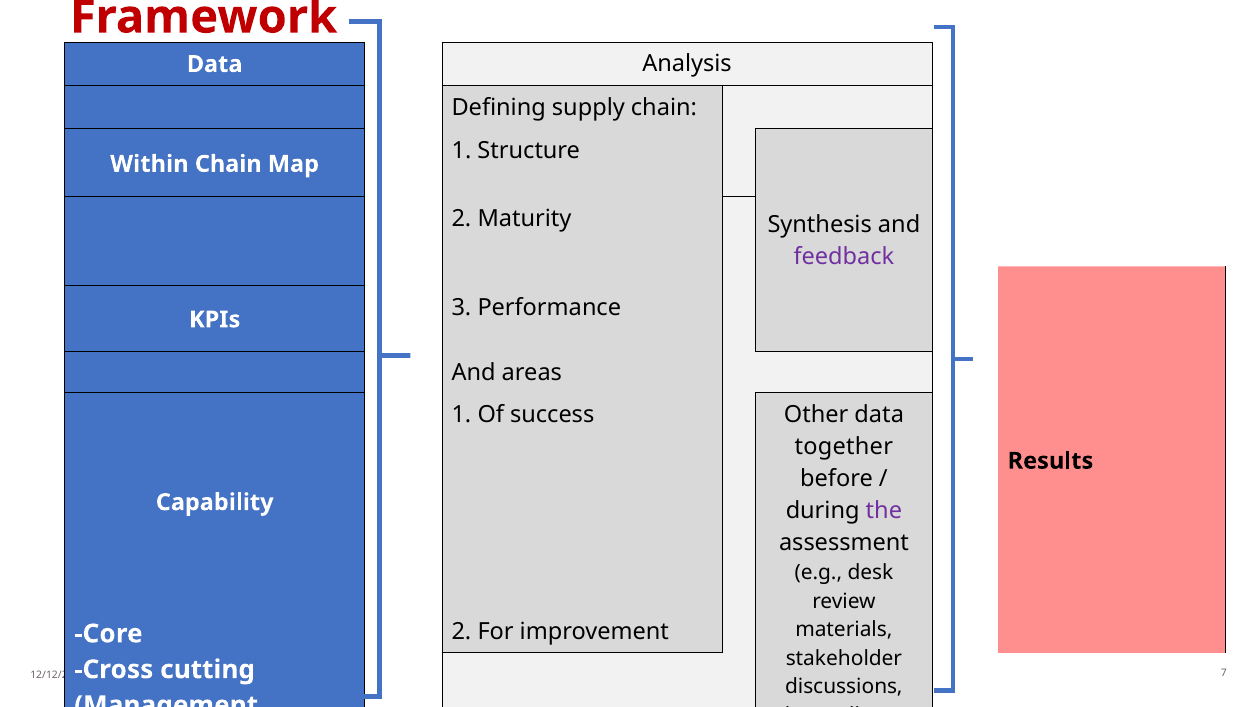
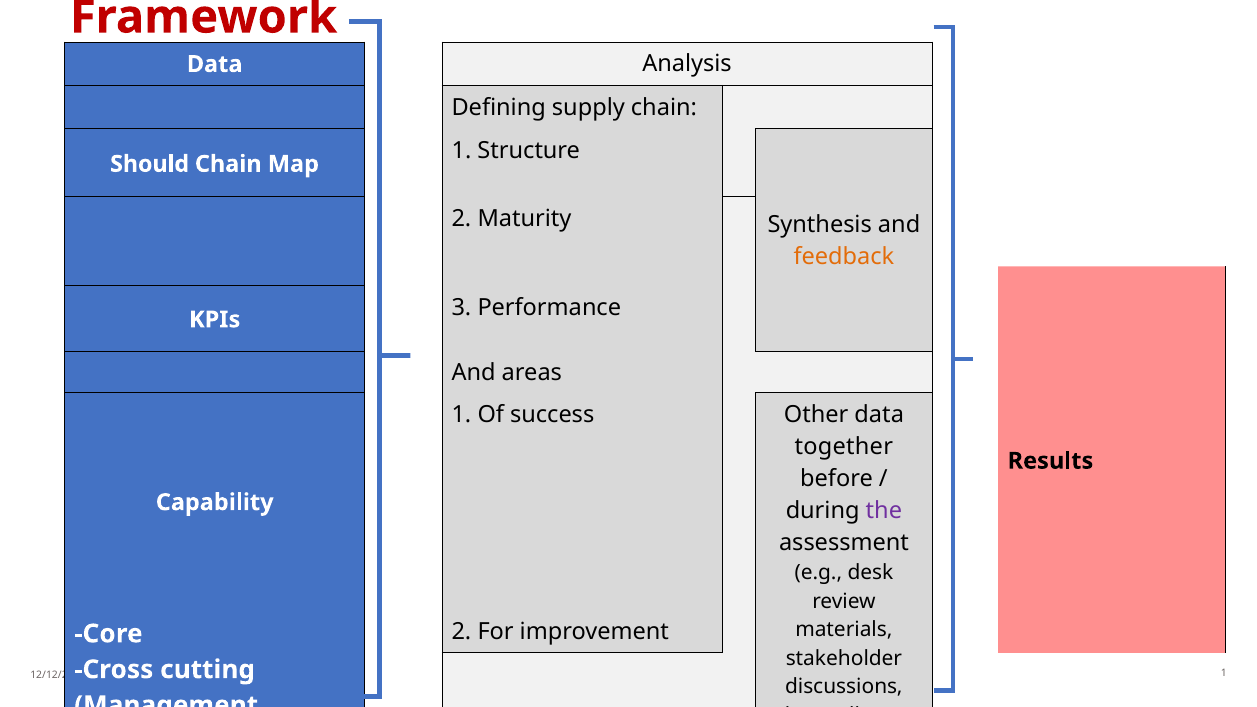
Within: Within -> Should (150, 164)
feedback colour: purple -> orange (844, 257)
7: 7 -> 1 (1224, 673)
